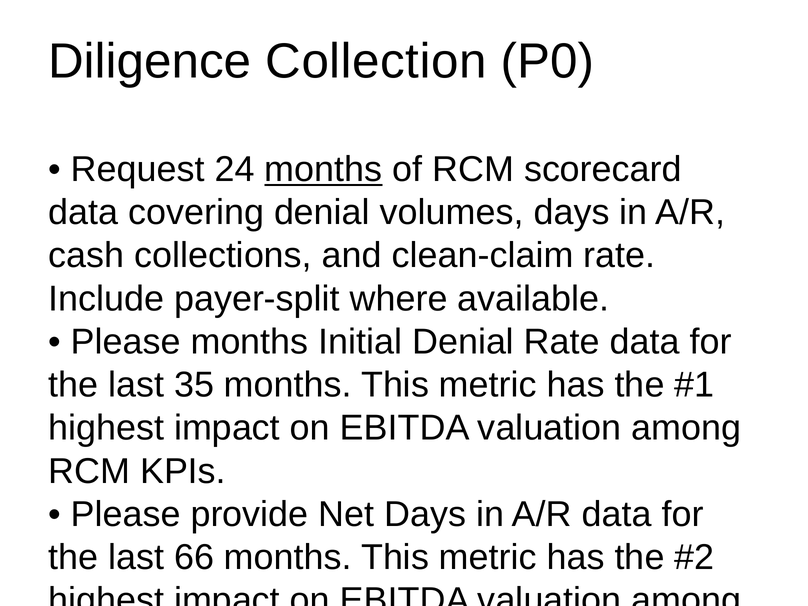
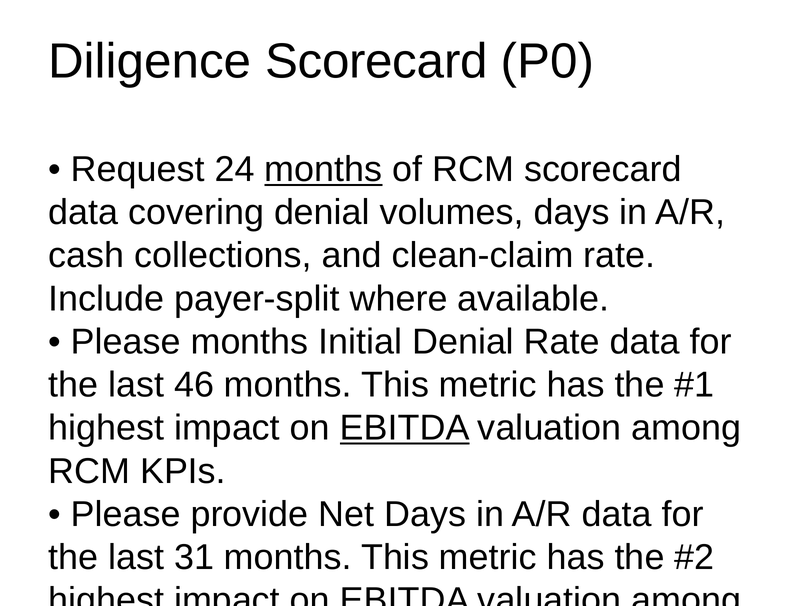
Diligence Collection: Collection -> Scorecard (376, 61)
35: 35 -> 46 (194, 385)
EBITDA underline: none -> present (405, 428)
66: 66 -> 31 (194, 557)
